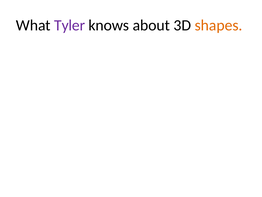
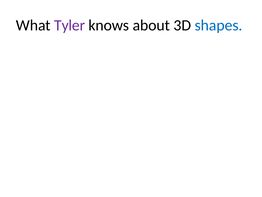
shapes colour: orange -> blue (219, 25)
